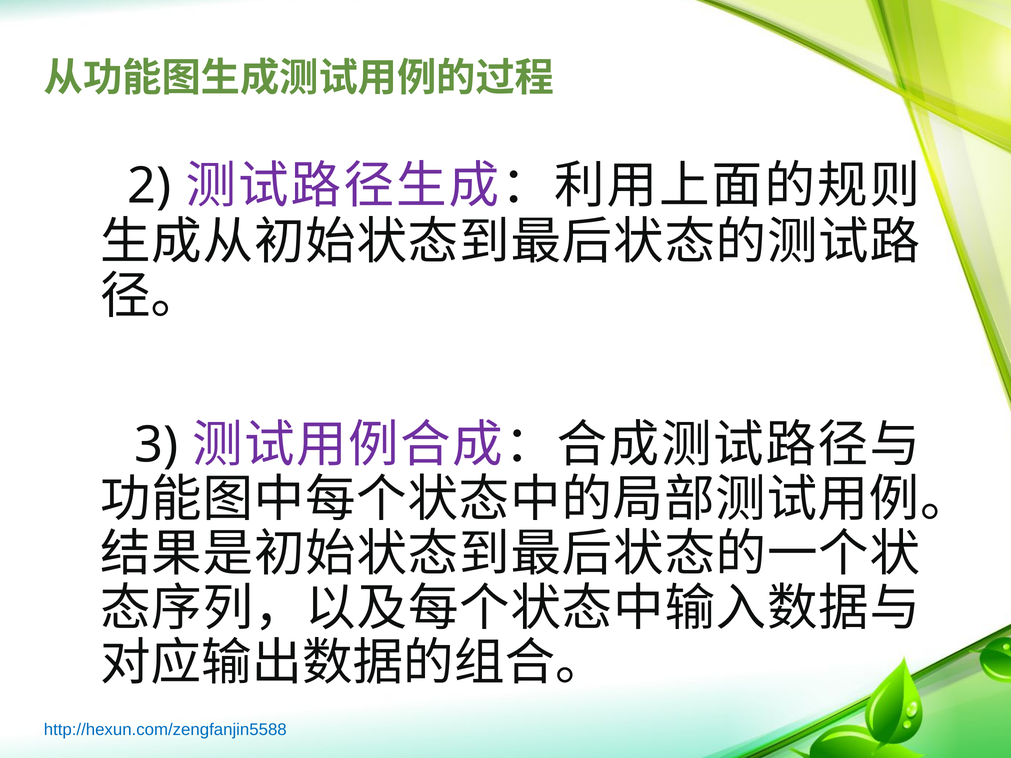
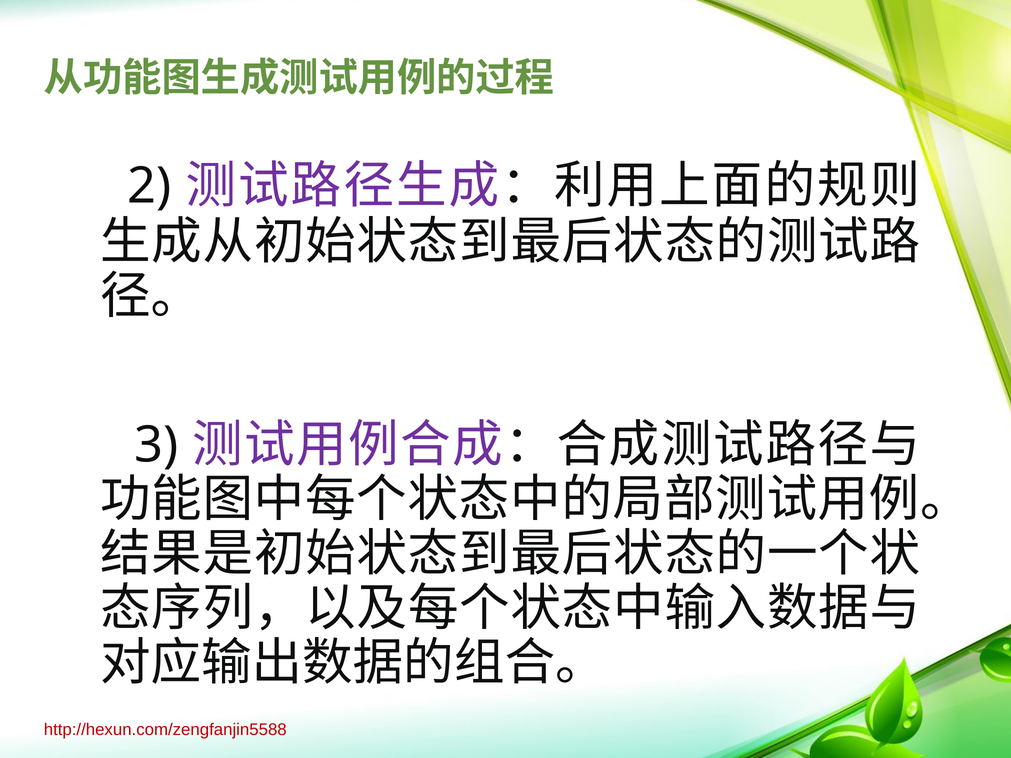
http://hexun.com/zengfanjin5588 colour: blue -> red (165, 730)
